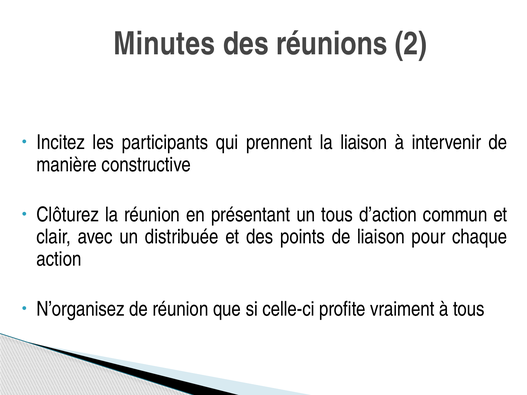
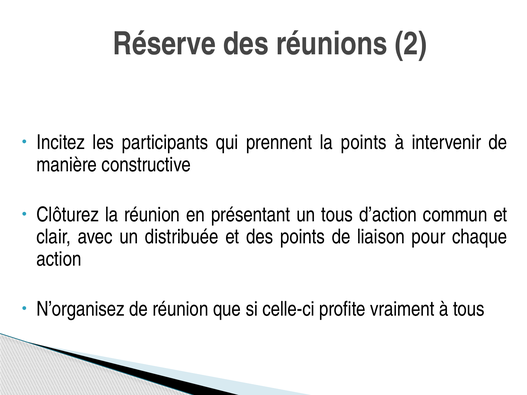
Minutes: Minutes -> Réserve (164, 44)
la liaison: liaison -> points (364, 143)
